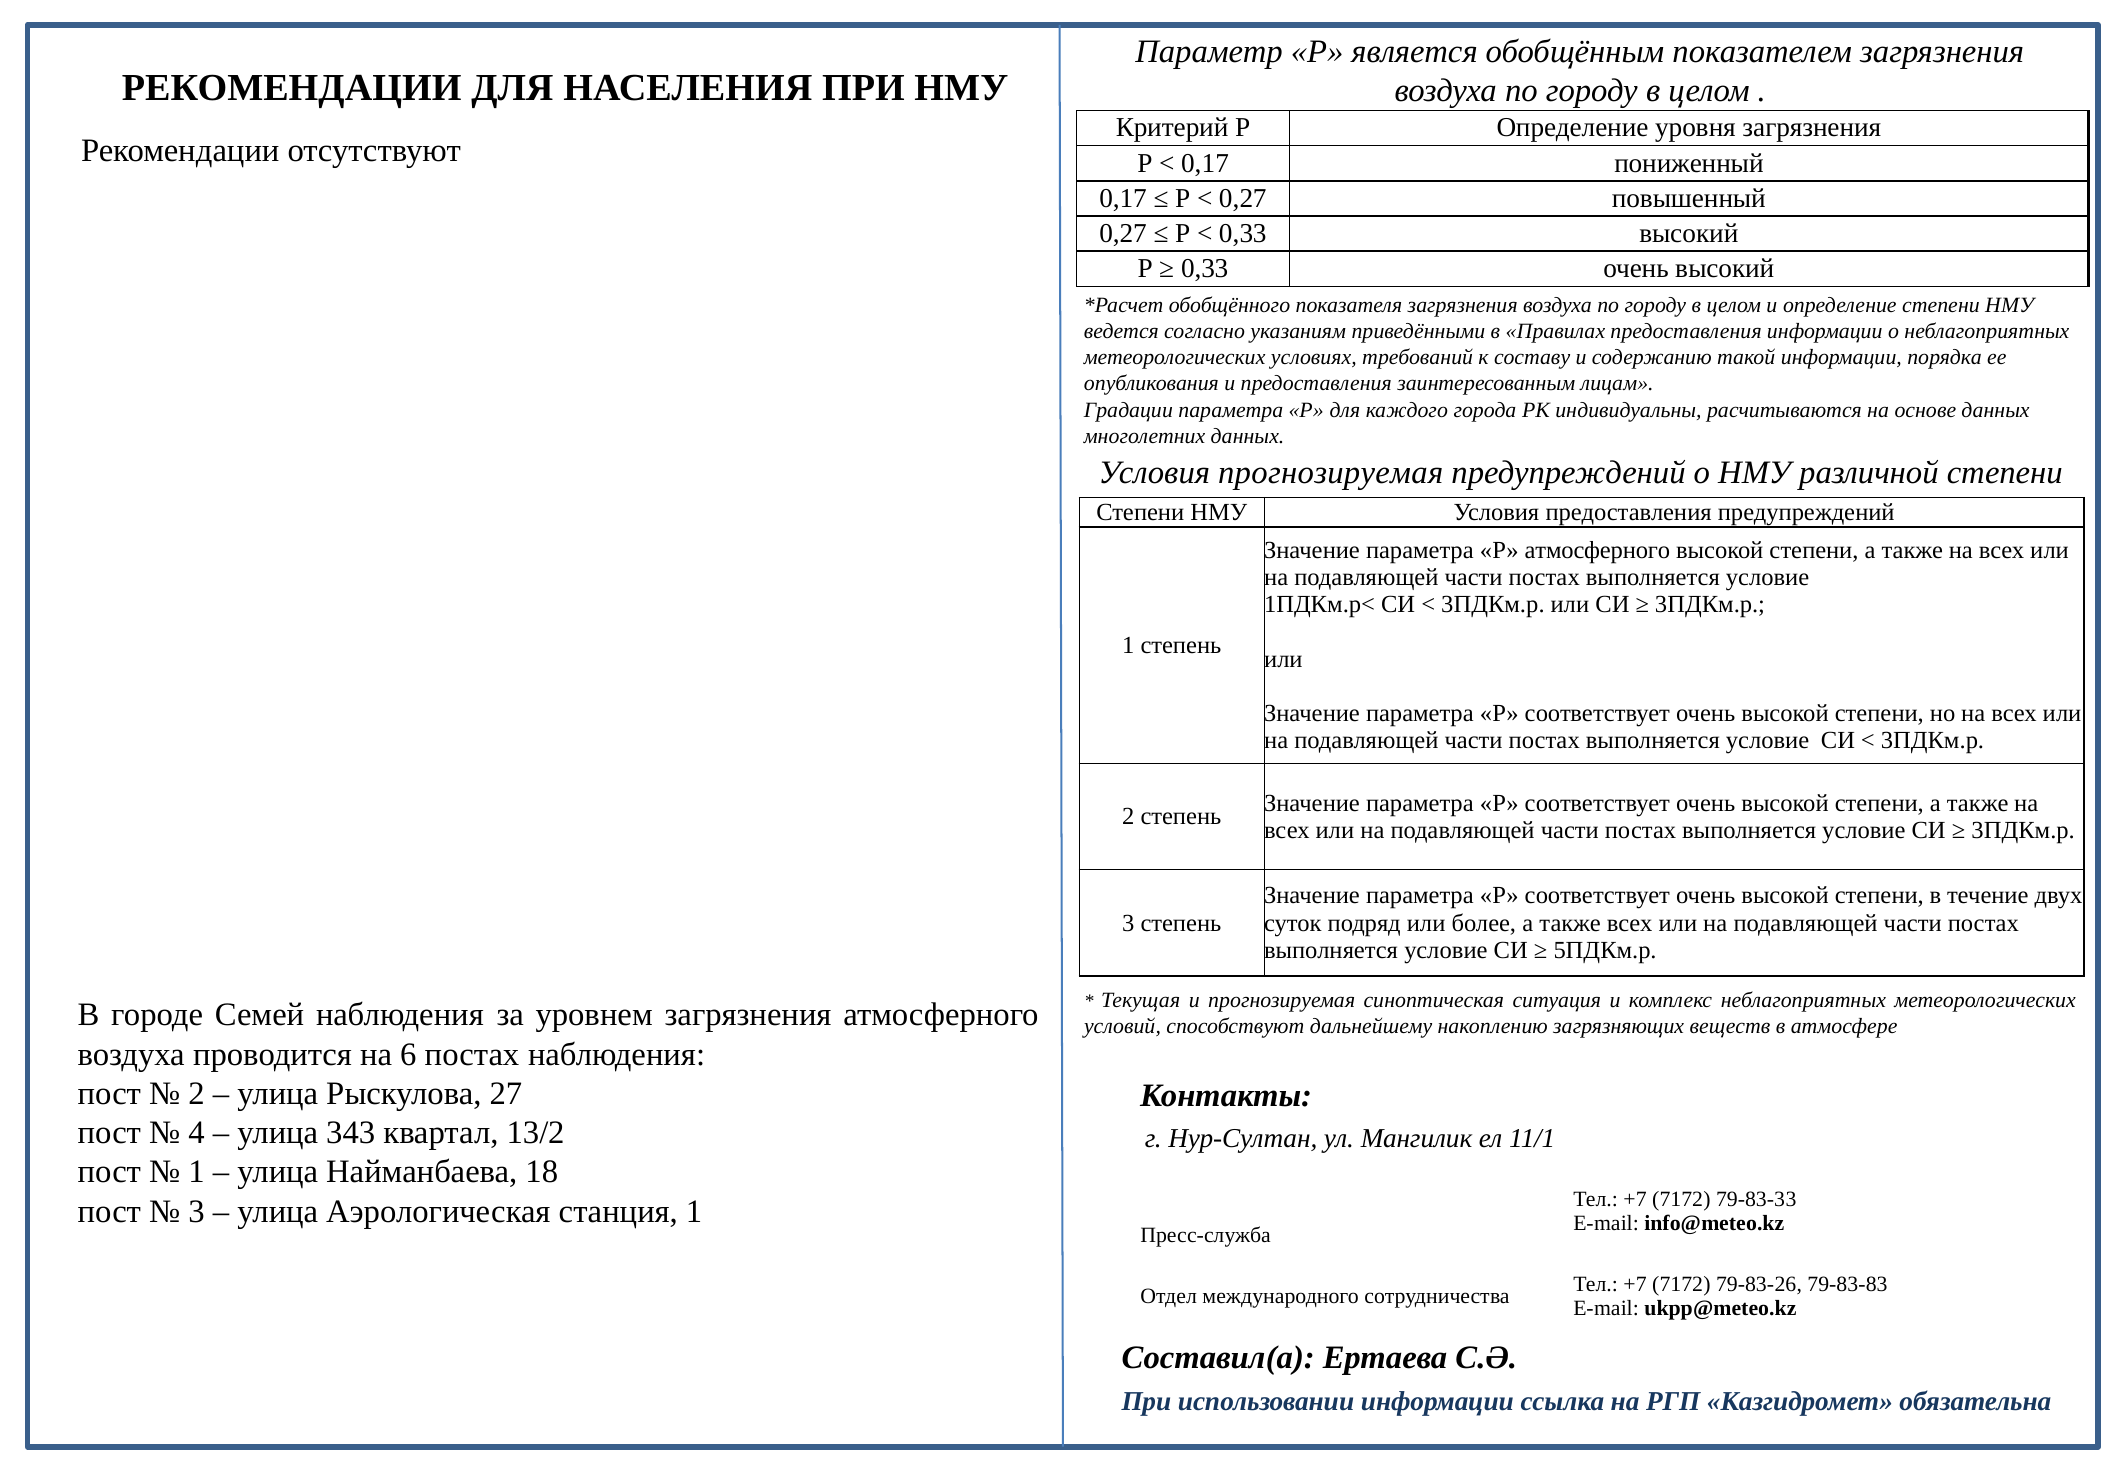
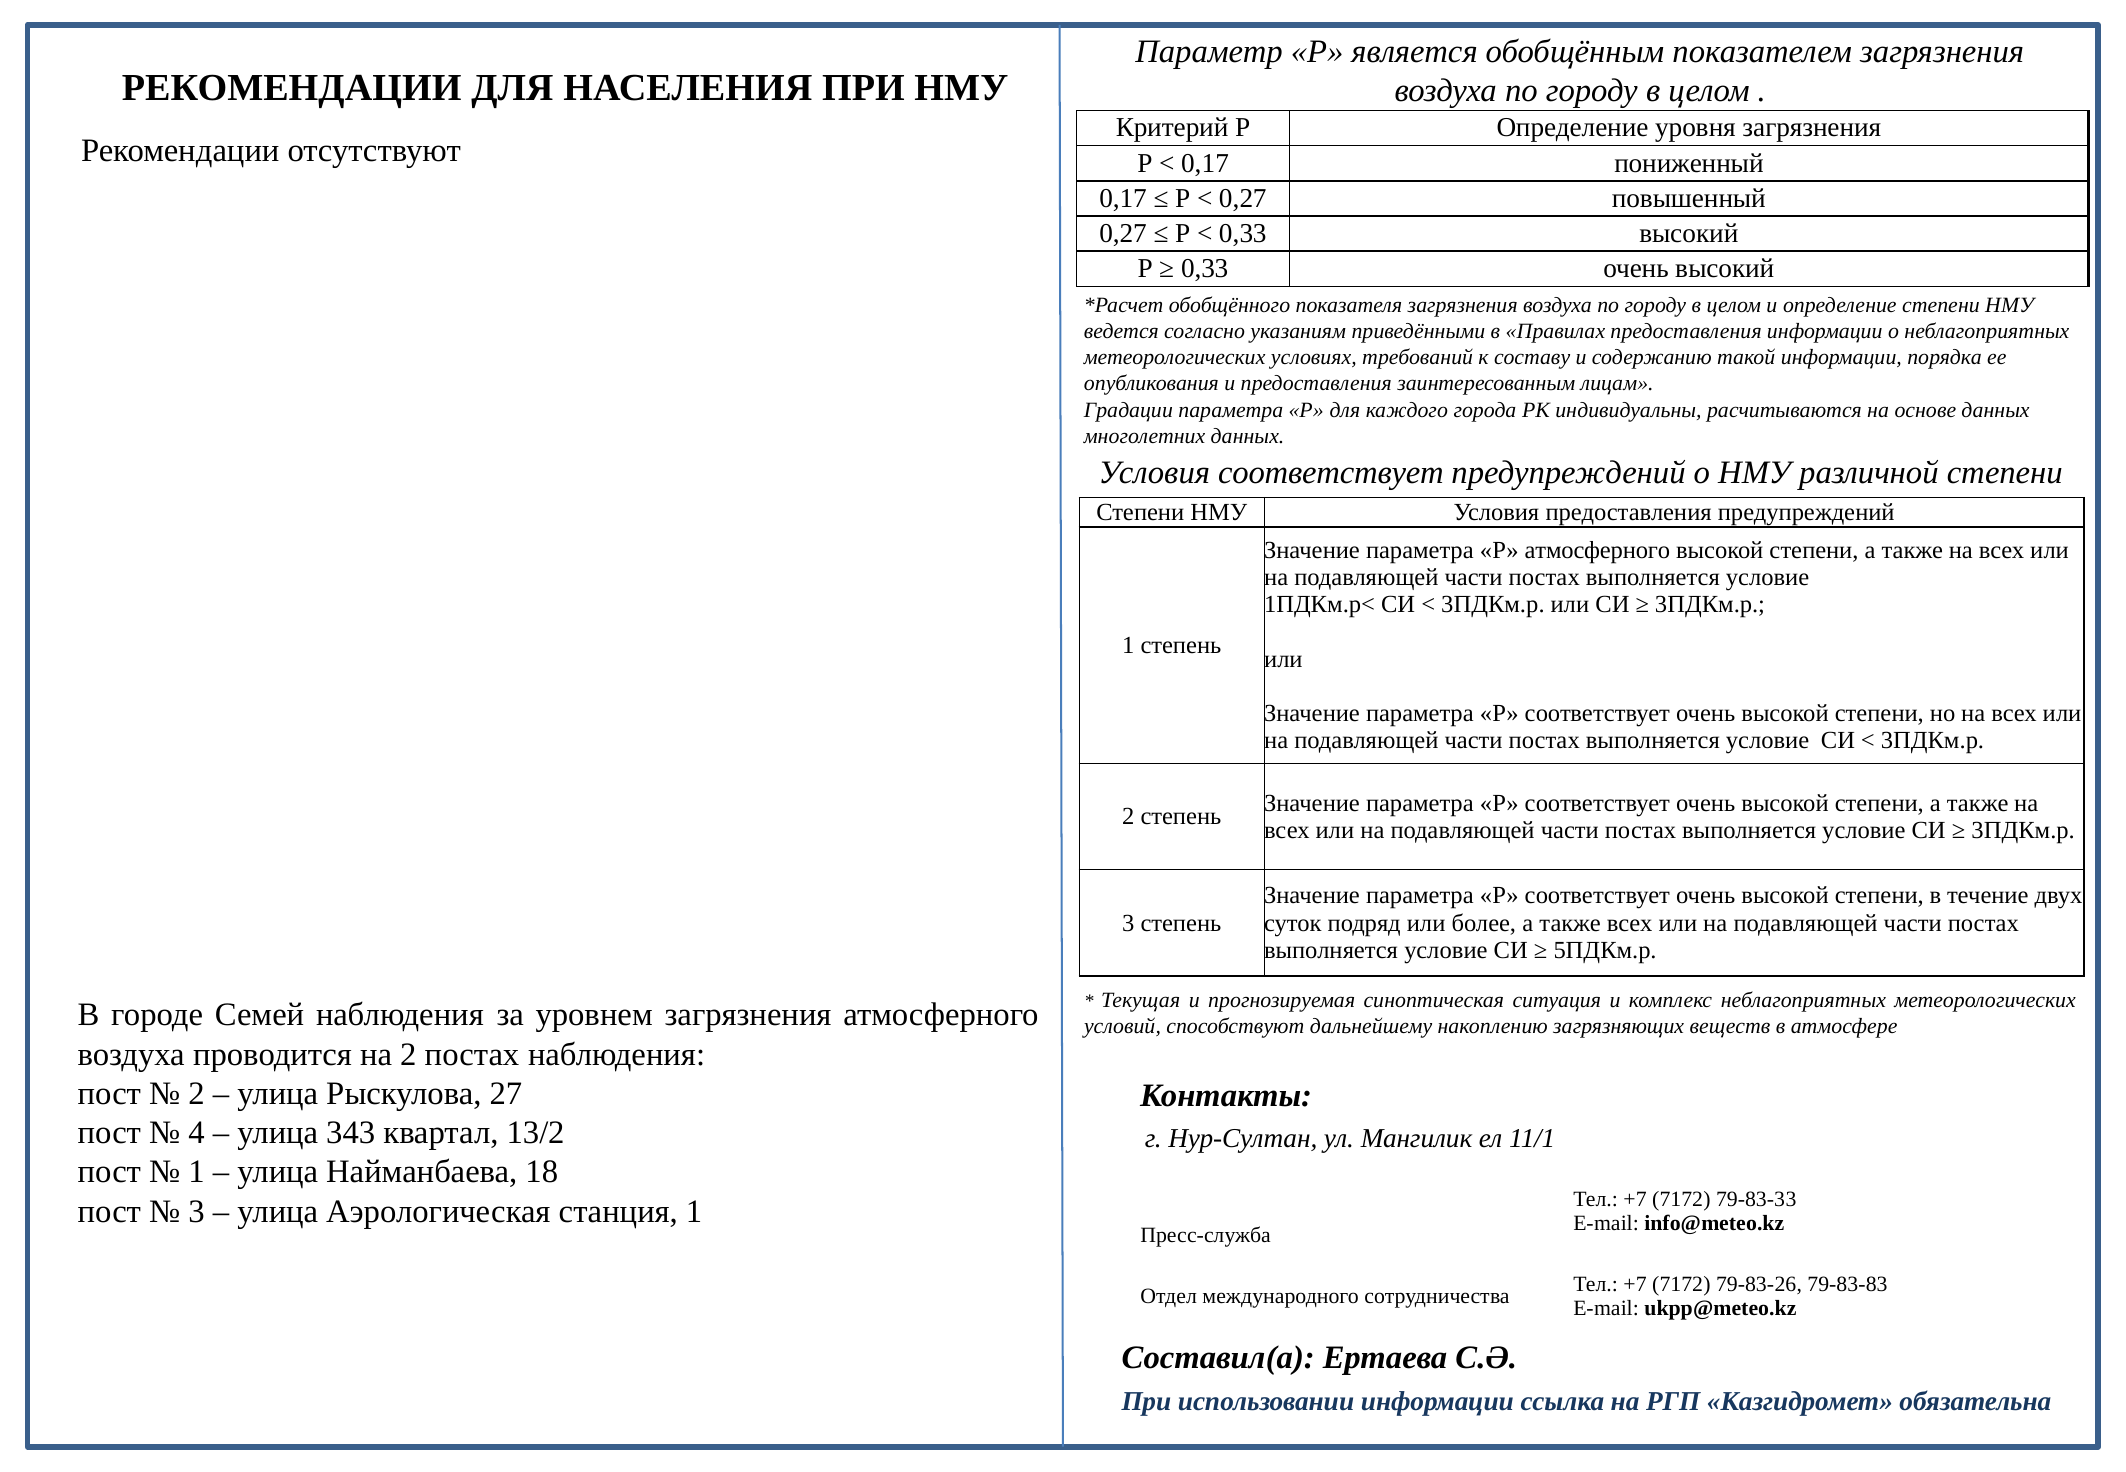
Условия прогнозируемая: прогнозируемая -> соответствует (1331, 473)
на 6: 6 -> 2 (408, 1054)
